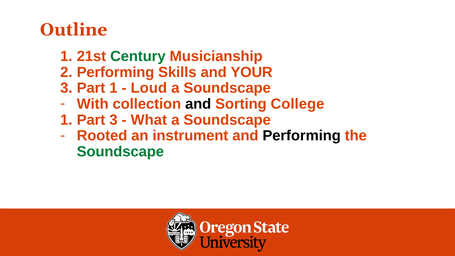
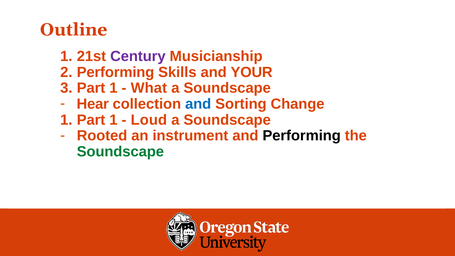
Century colour: green -> purple (138, 56)
Loud: Loud -> What (149, 88)
With: With -> Hear (93, 104)
and colour: black -> blue (198, 104)
College: College -> Change (298, 104)
1 Part 3: 3 -> 1 (113, 120)
What: What -> Loud (149, 120)
